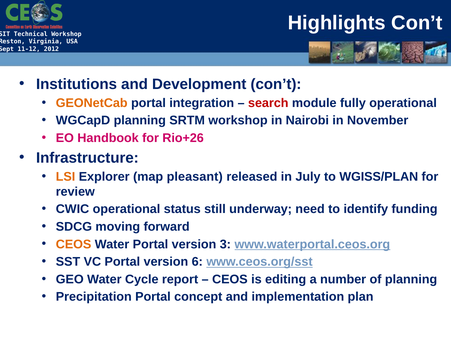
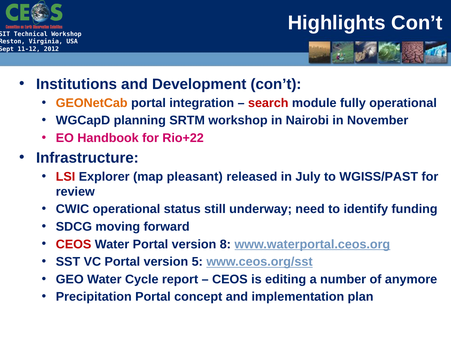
Rio+26: Rio+26 -> Rio+22 (183, 138)
LSI colour: orange -> red (66, 177)
WGISS/PLAN: WGISS/PLAN -> WGISS/PAST (379, 177)
CEOS colour: orange -> red (74, 244)
3: 3 -> 8 (225, 244)
6: 6 -> 5 (197, 262)
of planning: planning -> anymore (411, 279)
